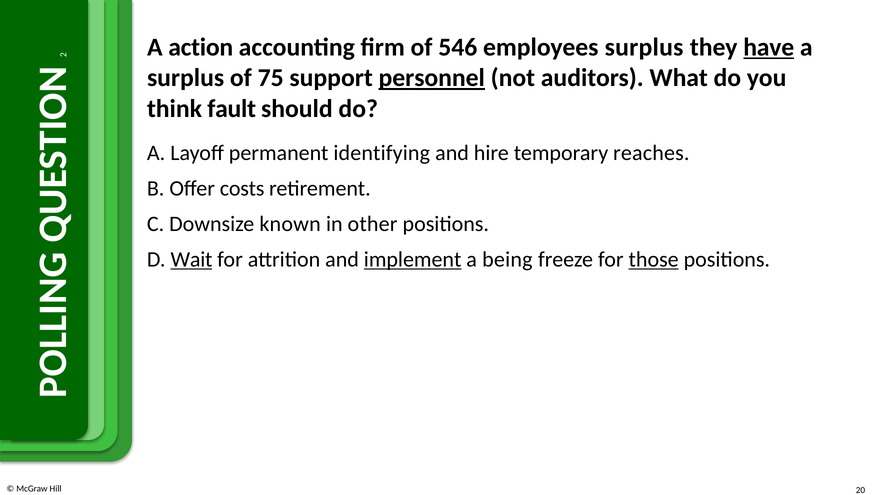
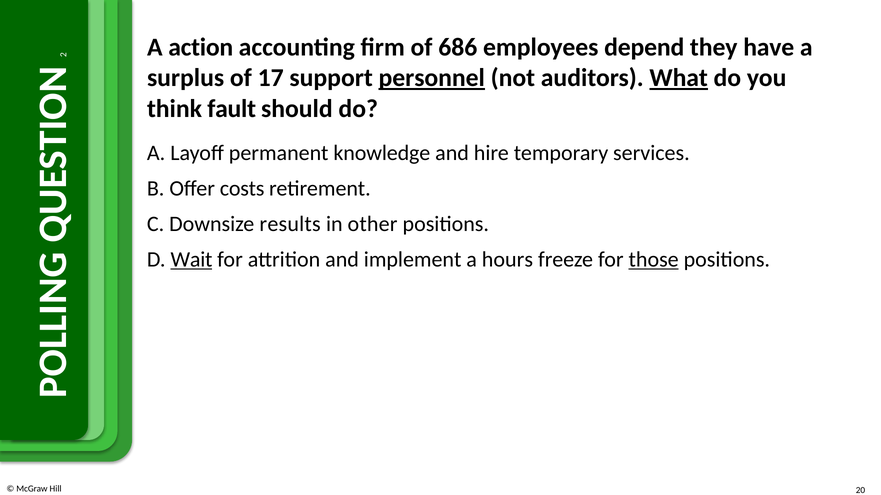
546: 546 -> 686 (458, 47)
employees surplus: surplus -> depend (644, 47)
have underline: present -> none (769, 47)
75: 75 -> 17 (271, 78)
What underline: none -> present (679, 78)
identifying: identifying -> knowledge (382, 153)
reaches: reaches -> services (651, 153)
known: known -> results (290, 224)
implement underline: present -> none (413, 260)
being: being -> hours (507, 260)
